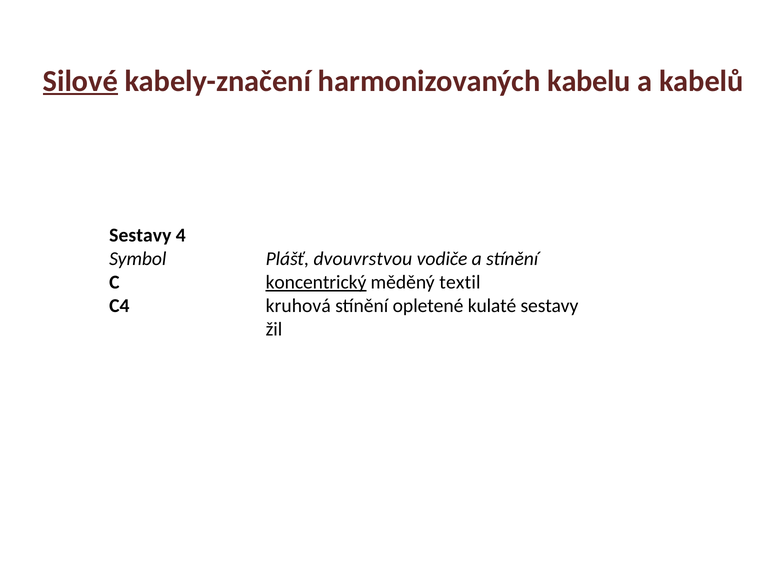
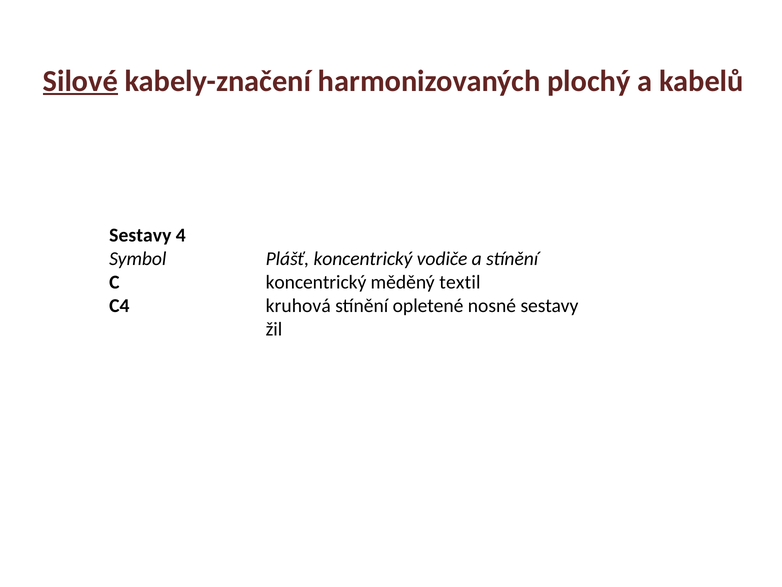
kabelu: kabelu -> plochý (589, 81)
Plášť dvouvrstvou: dvouvrstvou -> koncentrický (363, 259)
koncentrický underline: present -> none (316, 282)
kulaté: kulaté -> nosné (492, 306)
